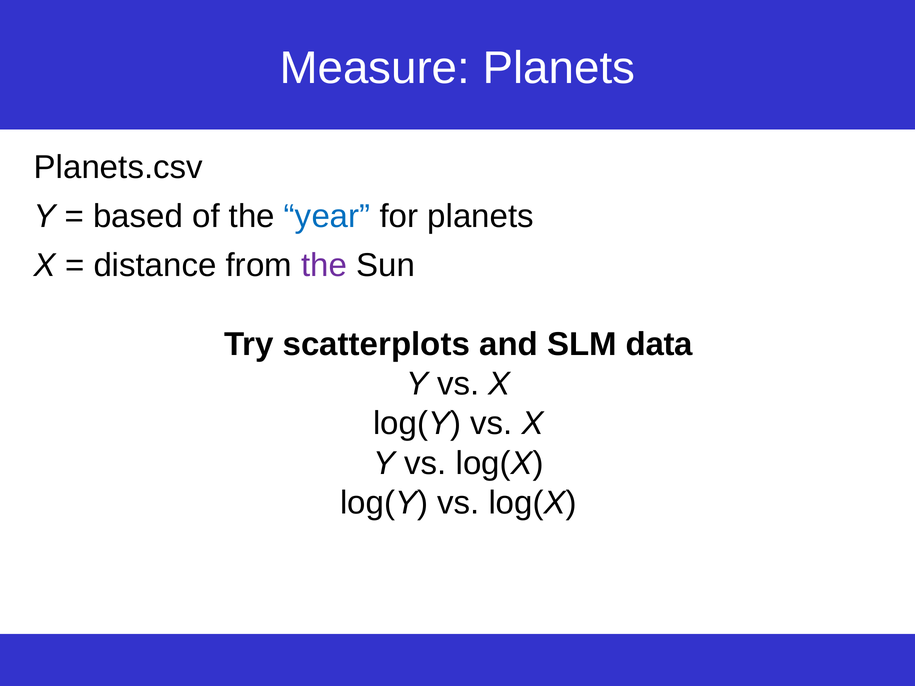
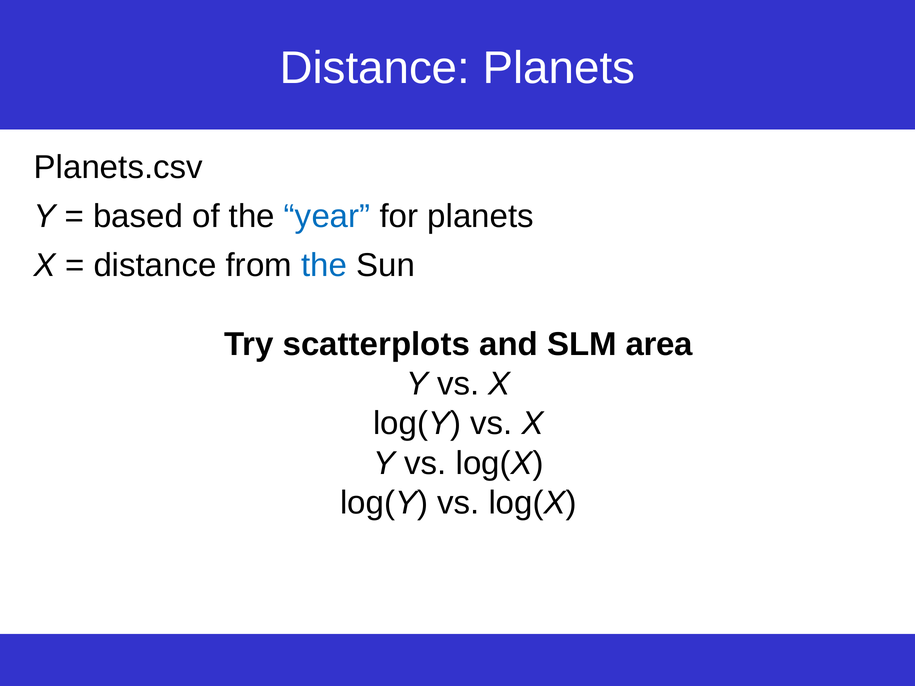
Measure: Measure -> Distance (375, 68)
the colour: purple -> blue (324, 265)
data: data -> area (659, 344)
